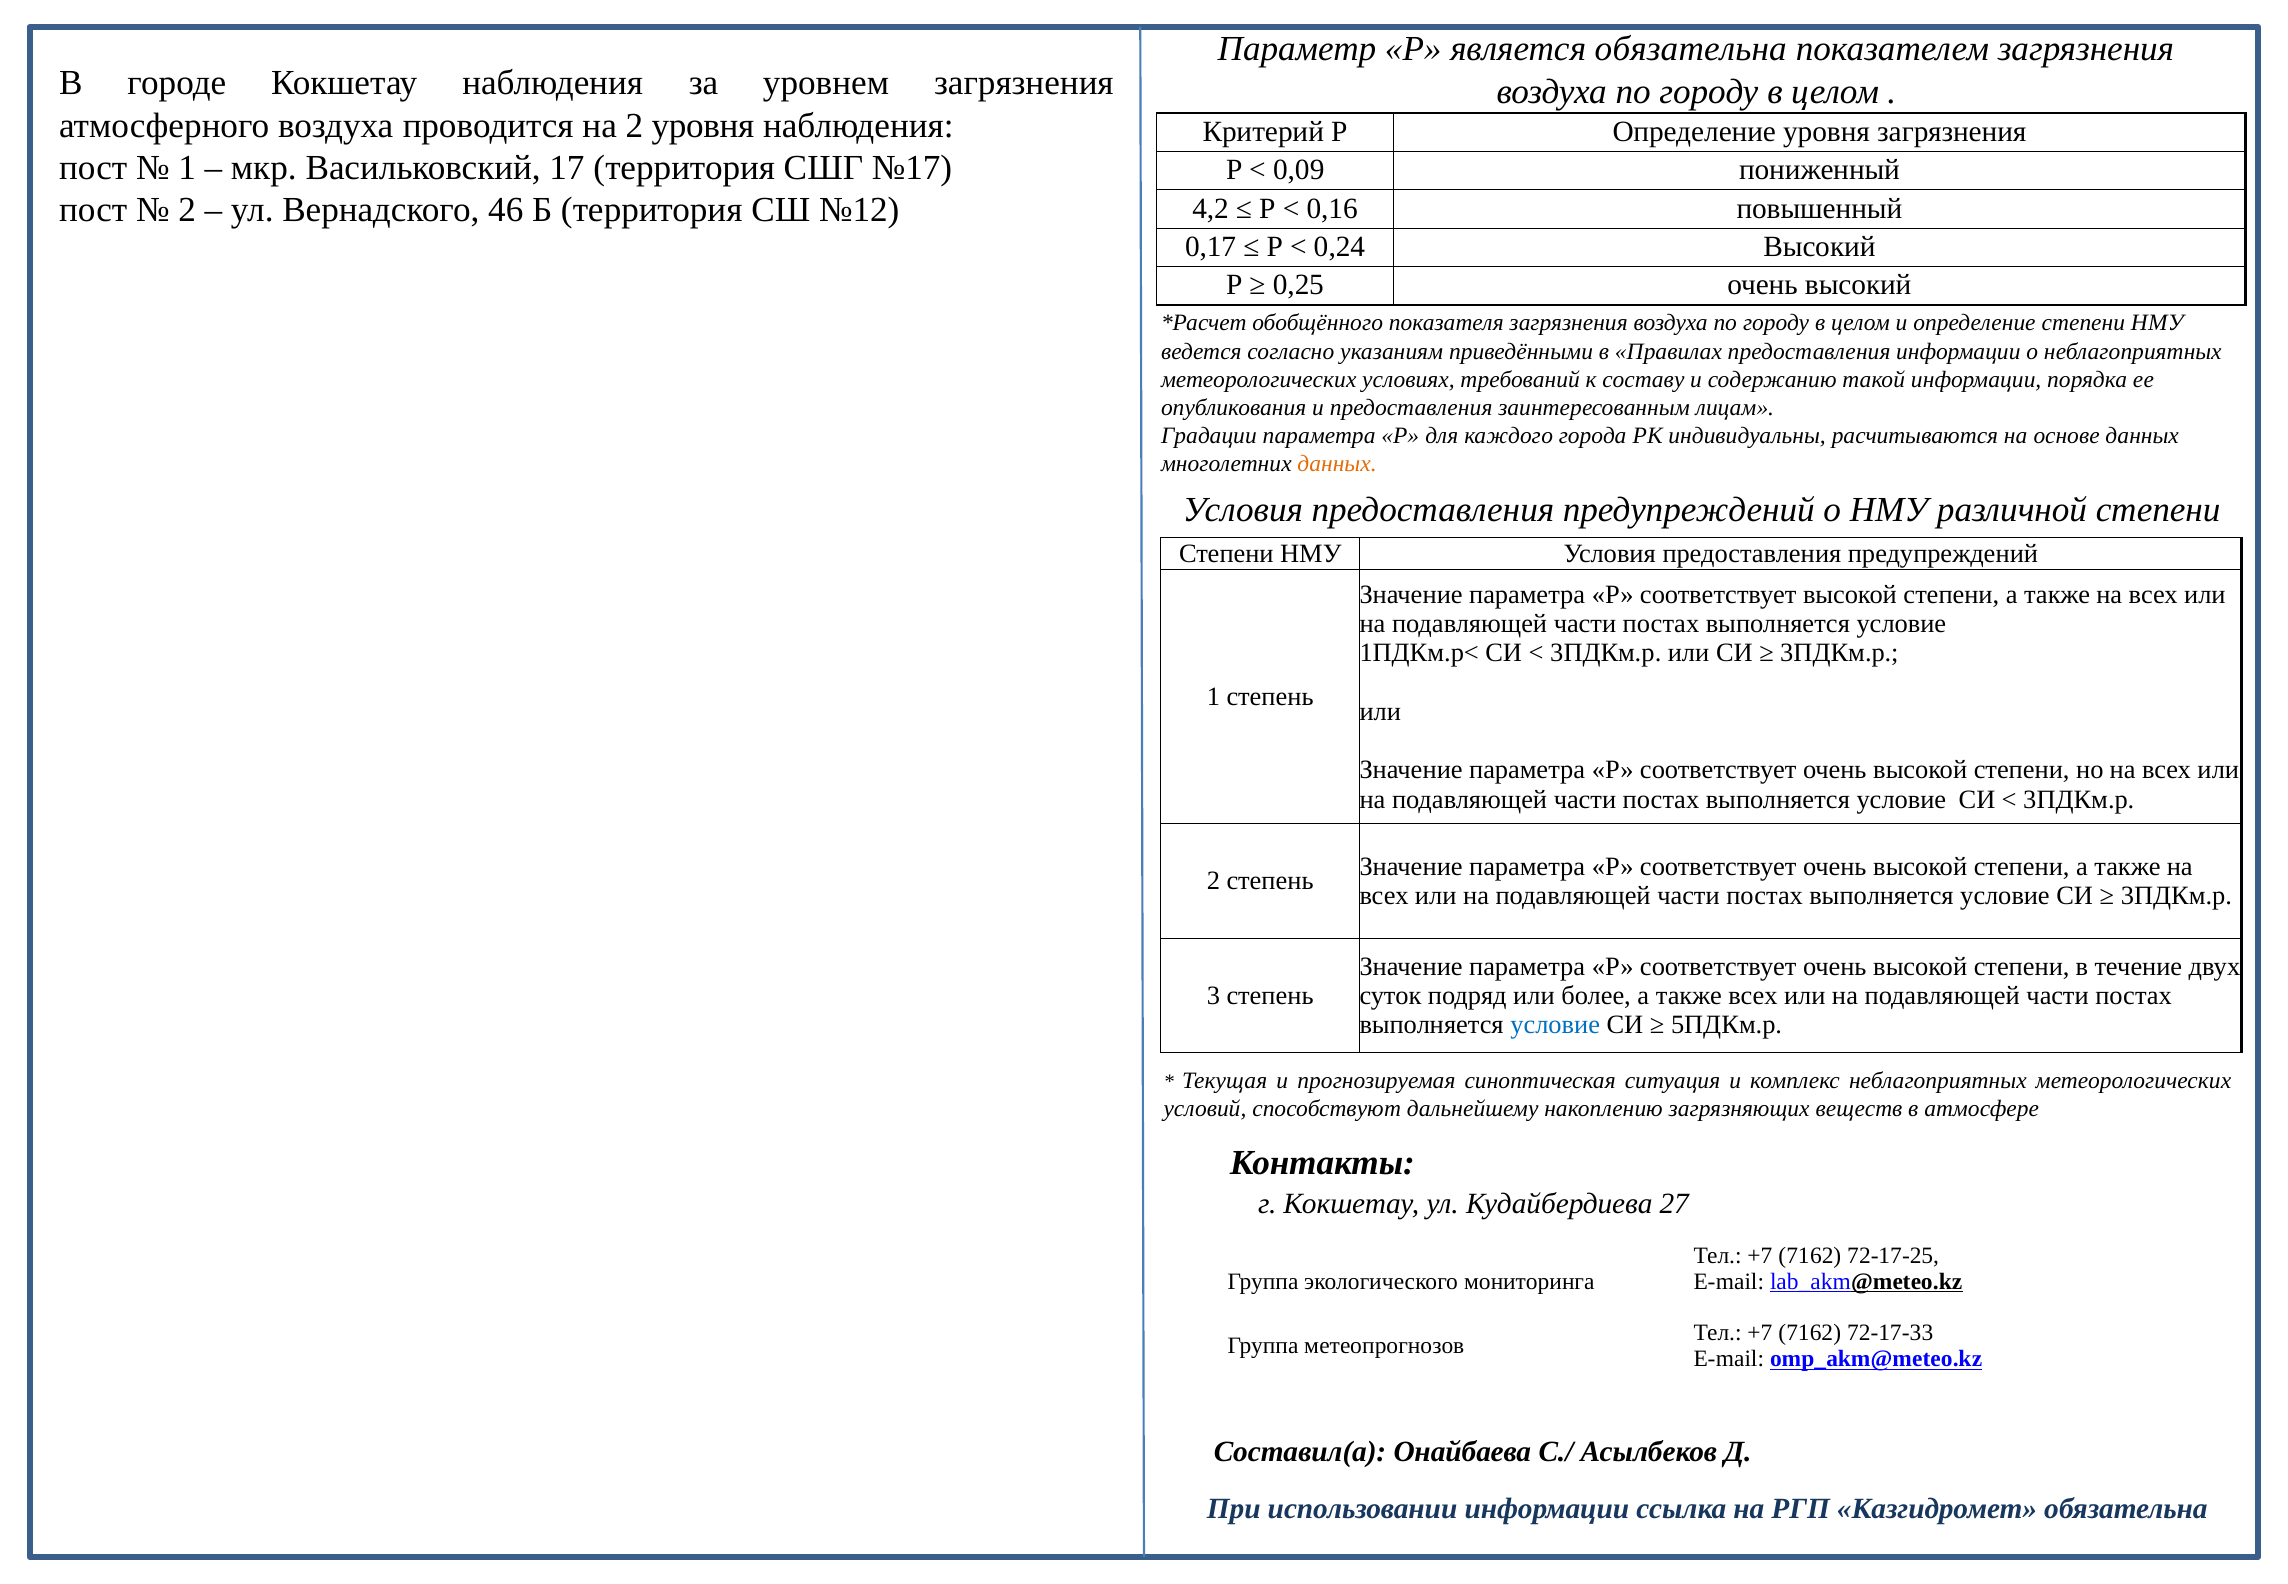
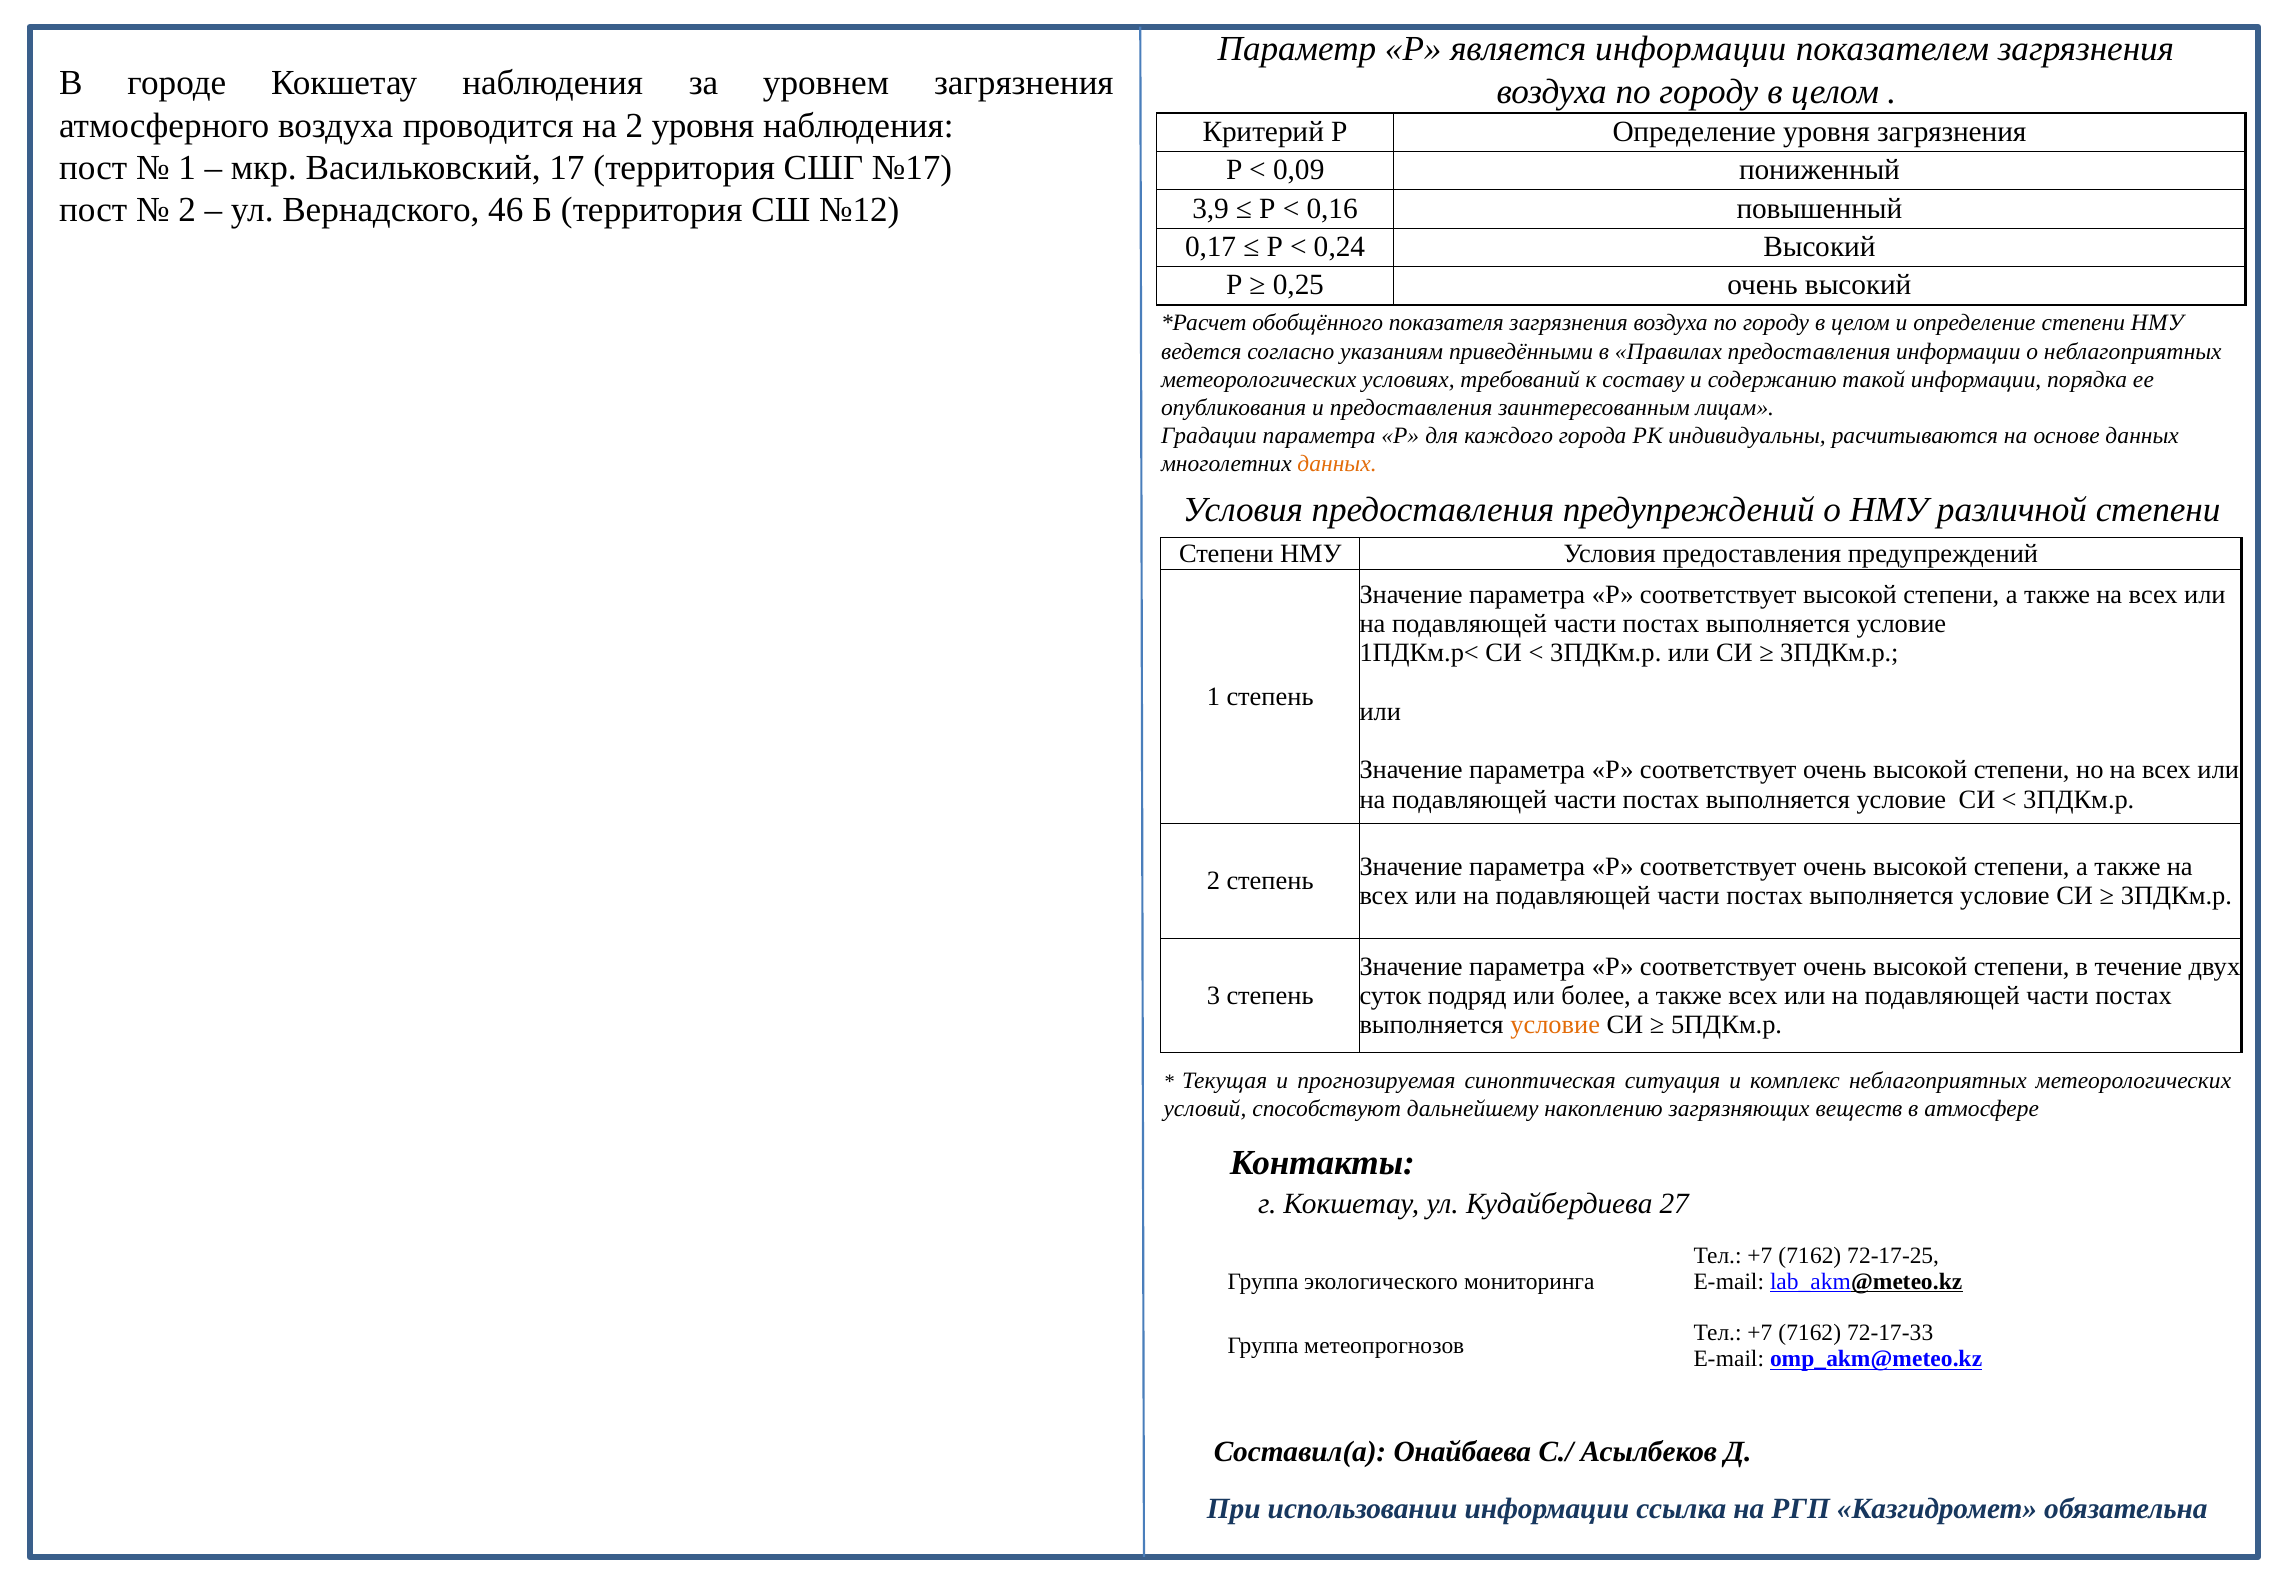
является обязательна: обязательна -> информации (1691, 49)
4,2: 4,2 -> 3,9 (1211, 208)
условие colour: blue -> orange (1555, 1025)
